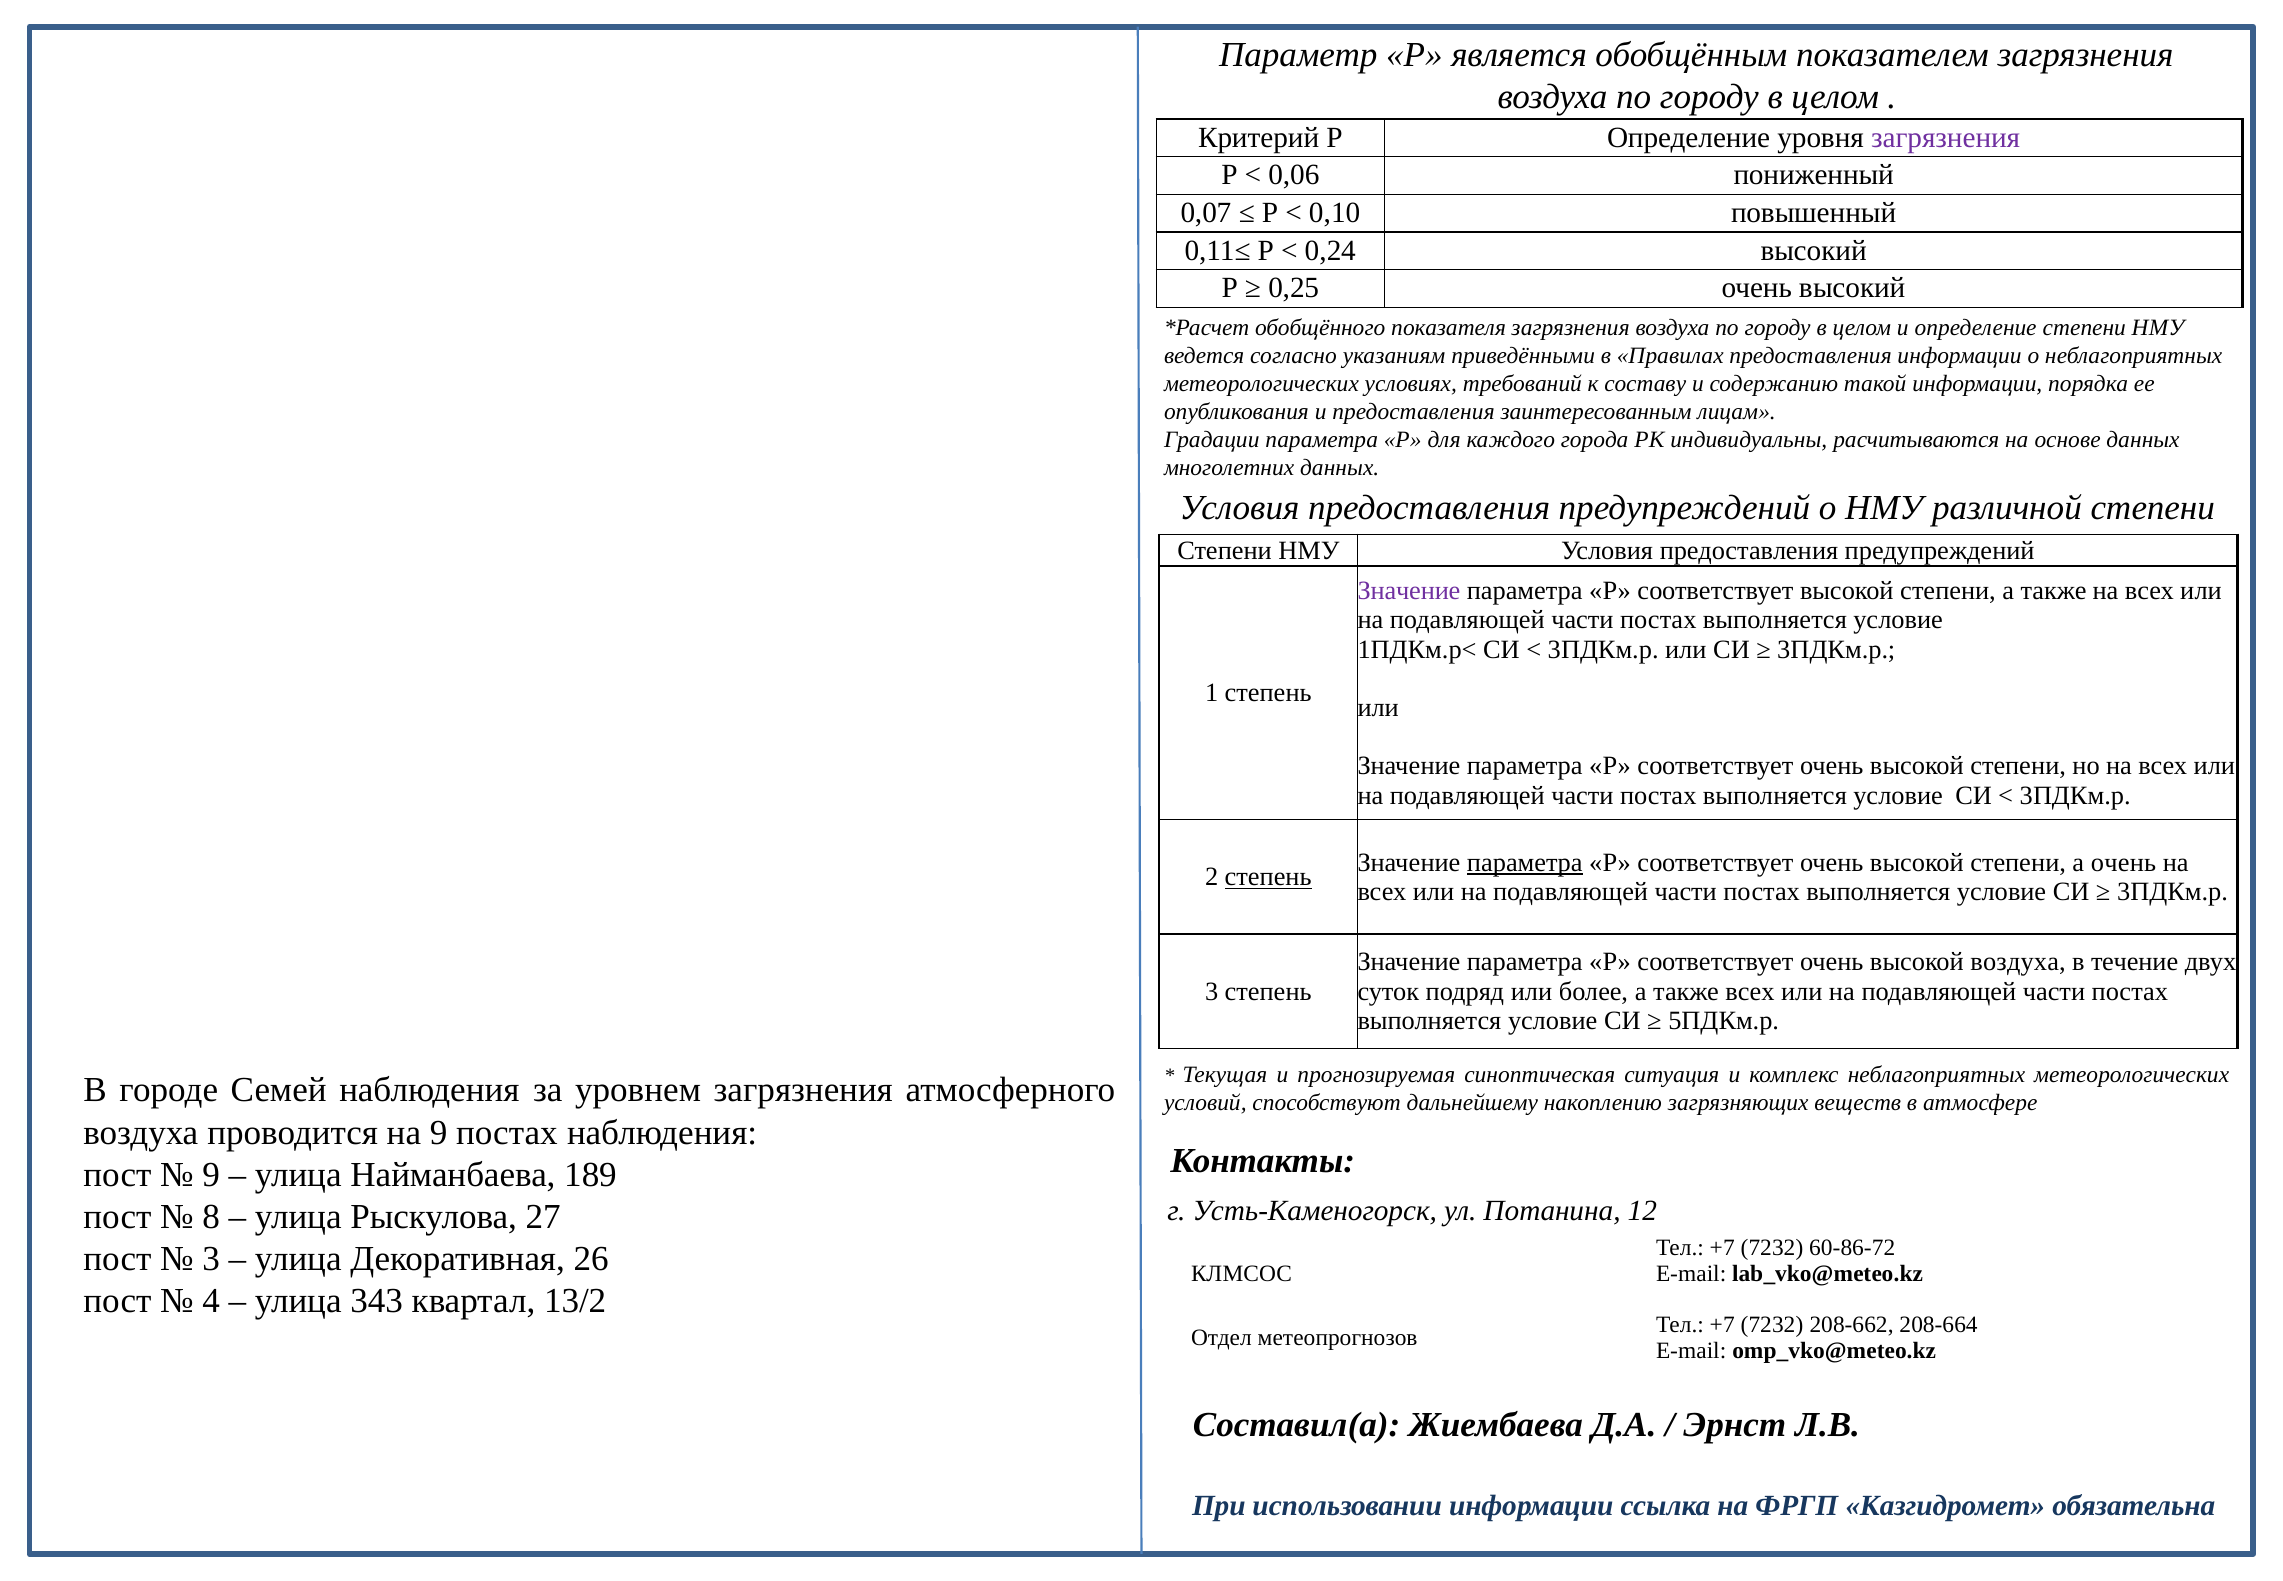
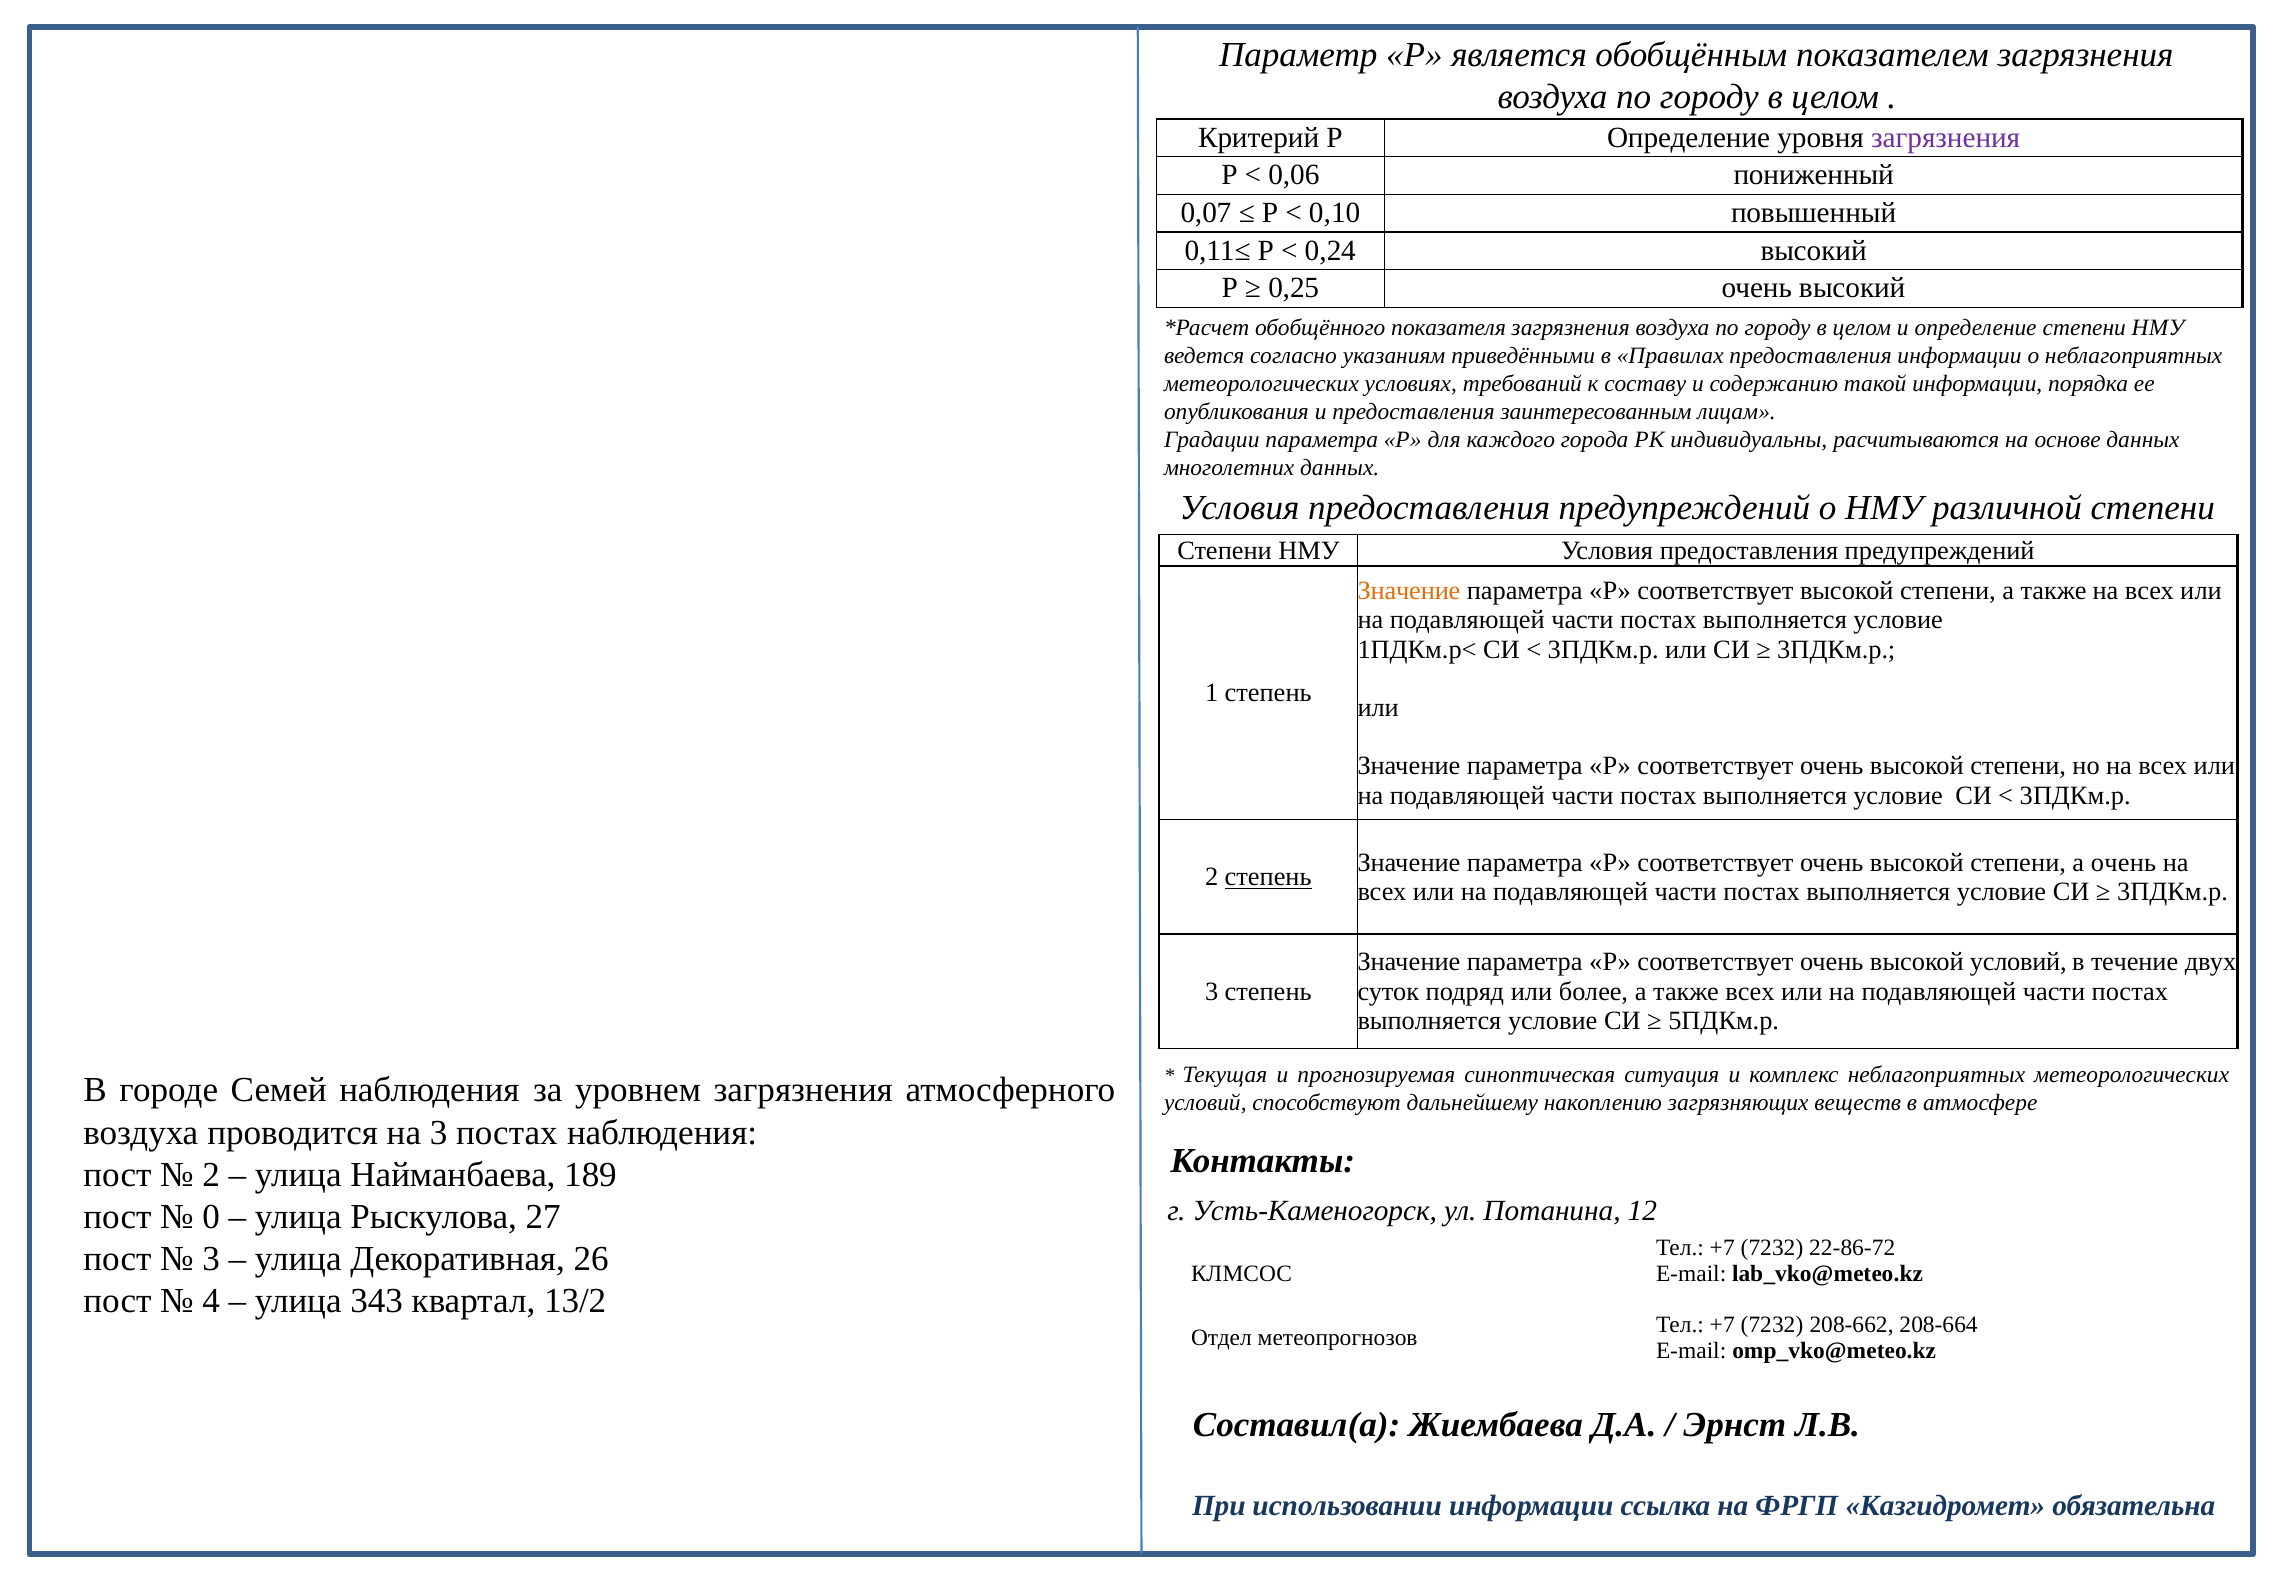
Значение colour: purple -> orange (1409, 591)
параметра underline: present -> none (1525, 862)
высокой воздуха: воздуха -> условий (2018, 962)
на 9: 9 -> 3 (439, 1132)
9: 9 -> 2 (211, 1174)
8: 8 -> 0 (211, 1216)
60-86-72: 60-86-72 -> 22-86-72 (1852, 1247)
